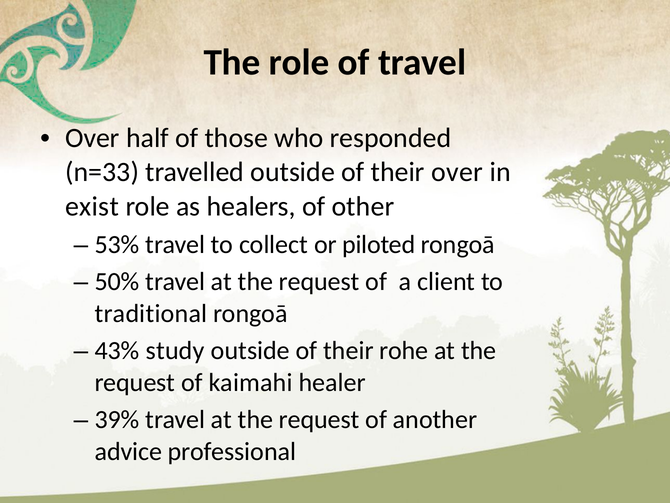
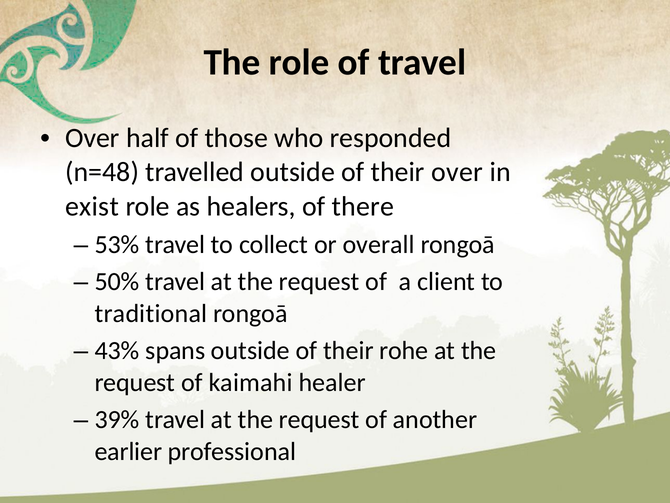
n=33: n=33 -> n=48 (102, 172)
other: other -> there (363, 206)
piloted: piloted -> overall (379, 244)
study: study -> spans (175, 350)
advice: advice -> earlier (128, 451)
